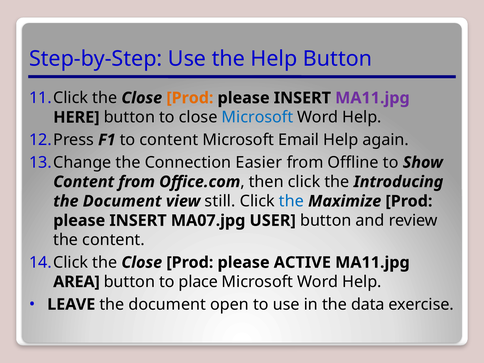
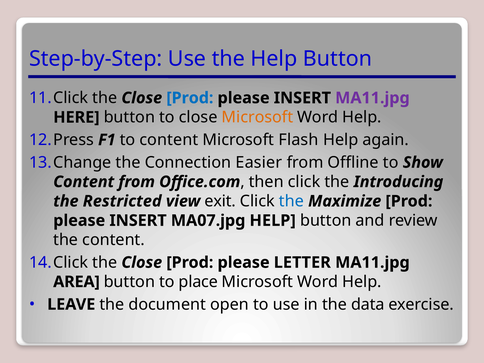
Prod colour: orange -> blue (190, 98)
Microsoft colour: blue -> orange (257, 117)
Email: Email -> Flash (299, 140)
Document: Document -> Restricted (122, 201)
still: still -> exit (220, 201)
MA07.jpg USER: USER -> HELP (273, 221)
ACTIVE: ACTIVE -> LETTER (302, 262)
